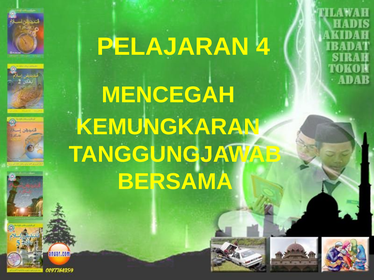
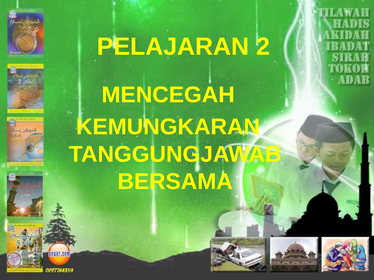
4: 4 -> 2 (263, 47)
